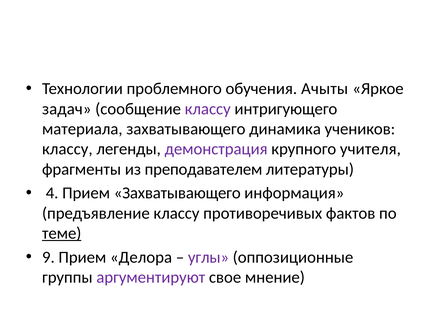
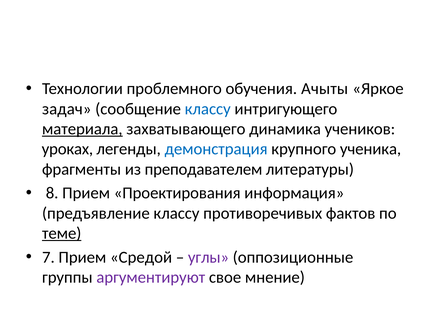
классу colour: purple -> blue (208, 109)
материала underline: none -> present (82, 129)
классу: классу -> уроках (67, 149)
демонстрация colour: purple -> blue (216, 149)
учителя: учителя -> ученика (371, 149)
4: 4 -> 8 (52, 193)
Прием Захватывающего: Захватывающего -> Проектирования (177, 193)
9: 9 -> 7 (48, 257)
Делора: Делора -> Средой (141, 257)
